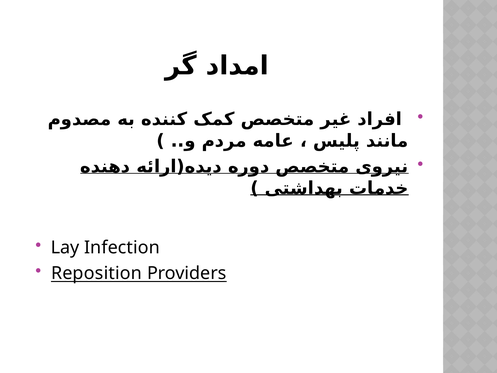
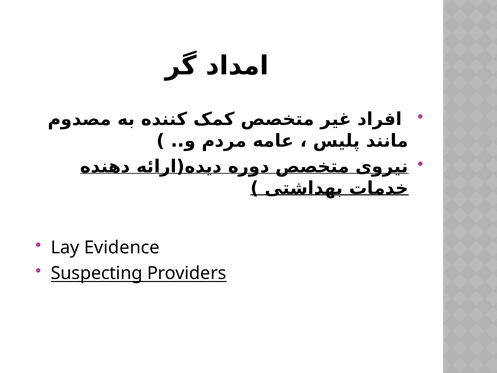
Infection: Infection -> Evidence (122, 247)
Reposition: Reposition -> Suspecting (97, 273)
